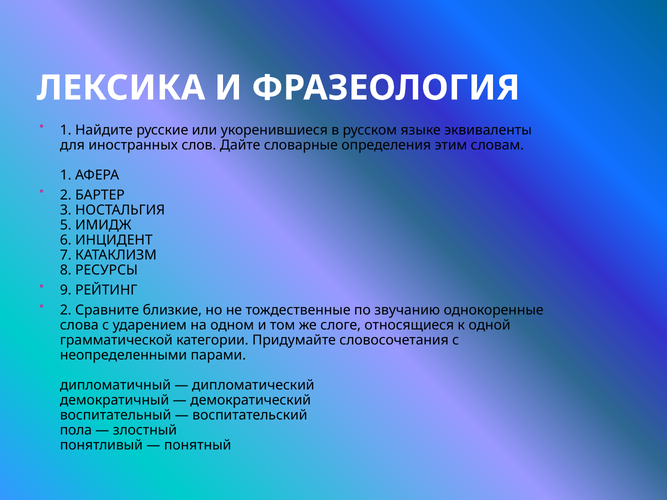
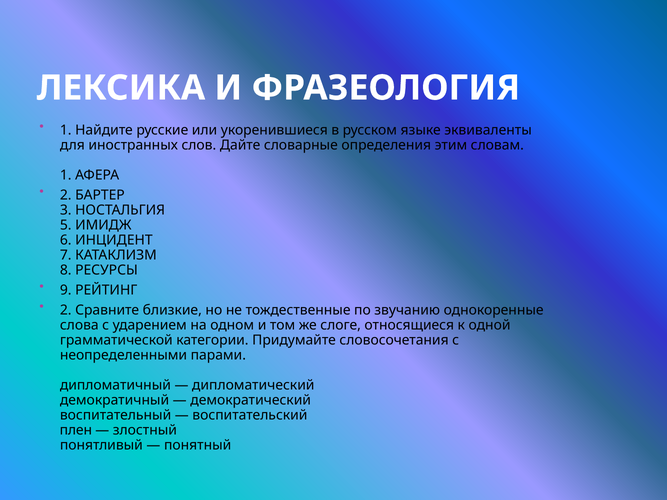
пола: пола -> плен (76, 430)
